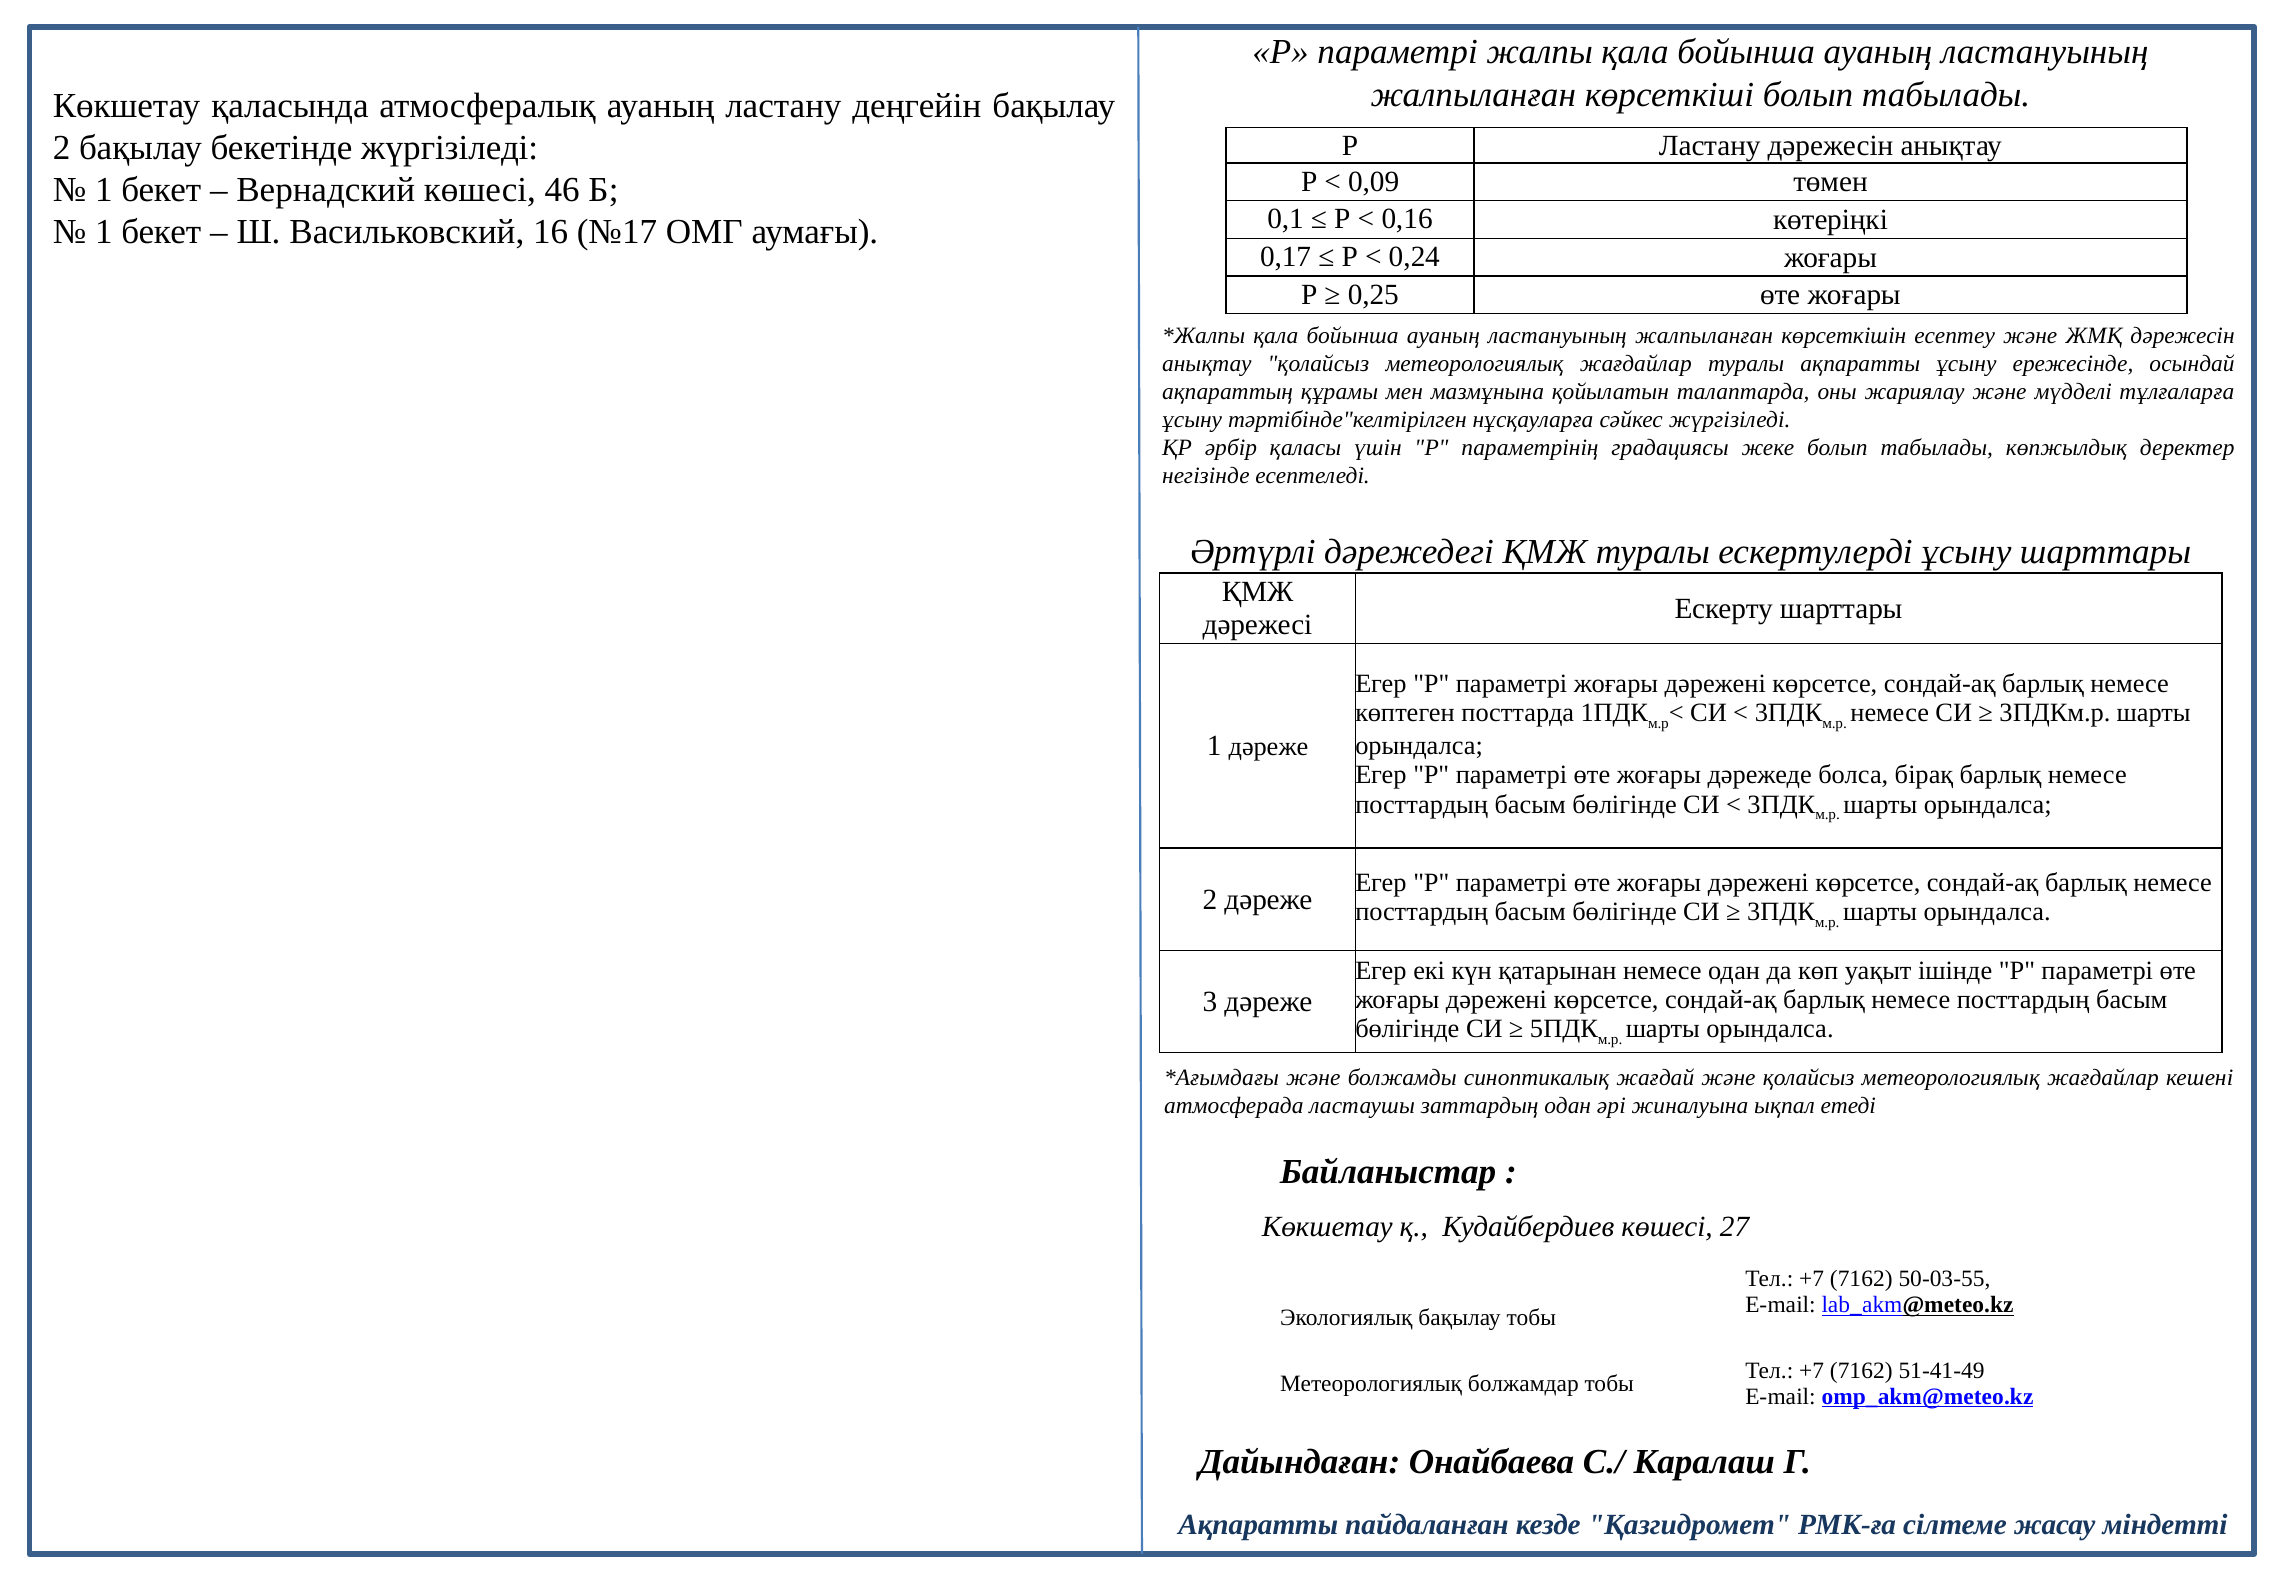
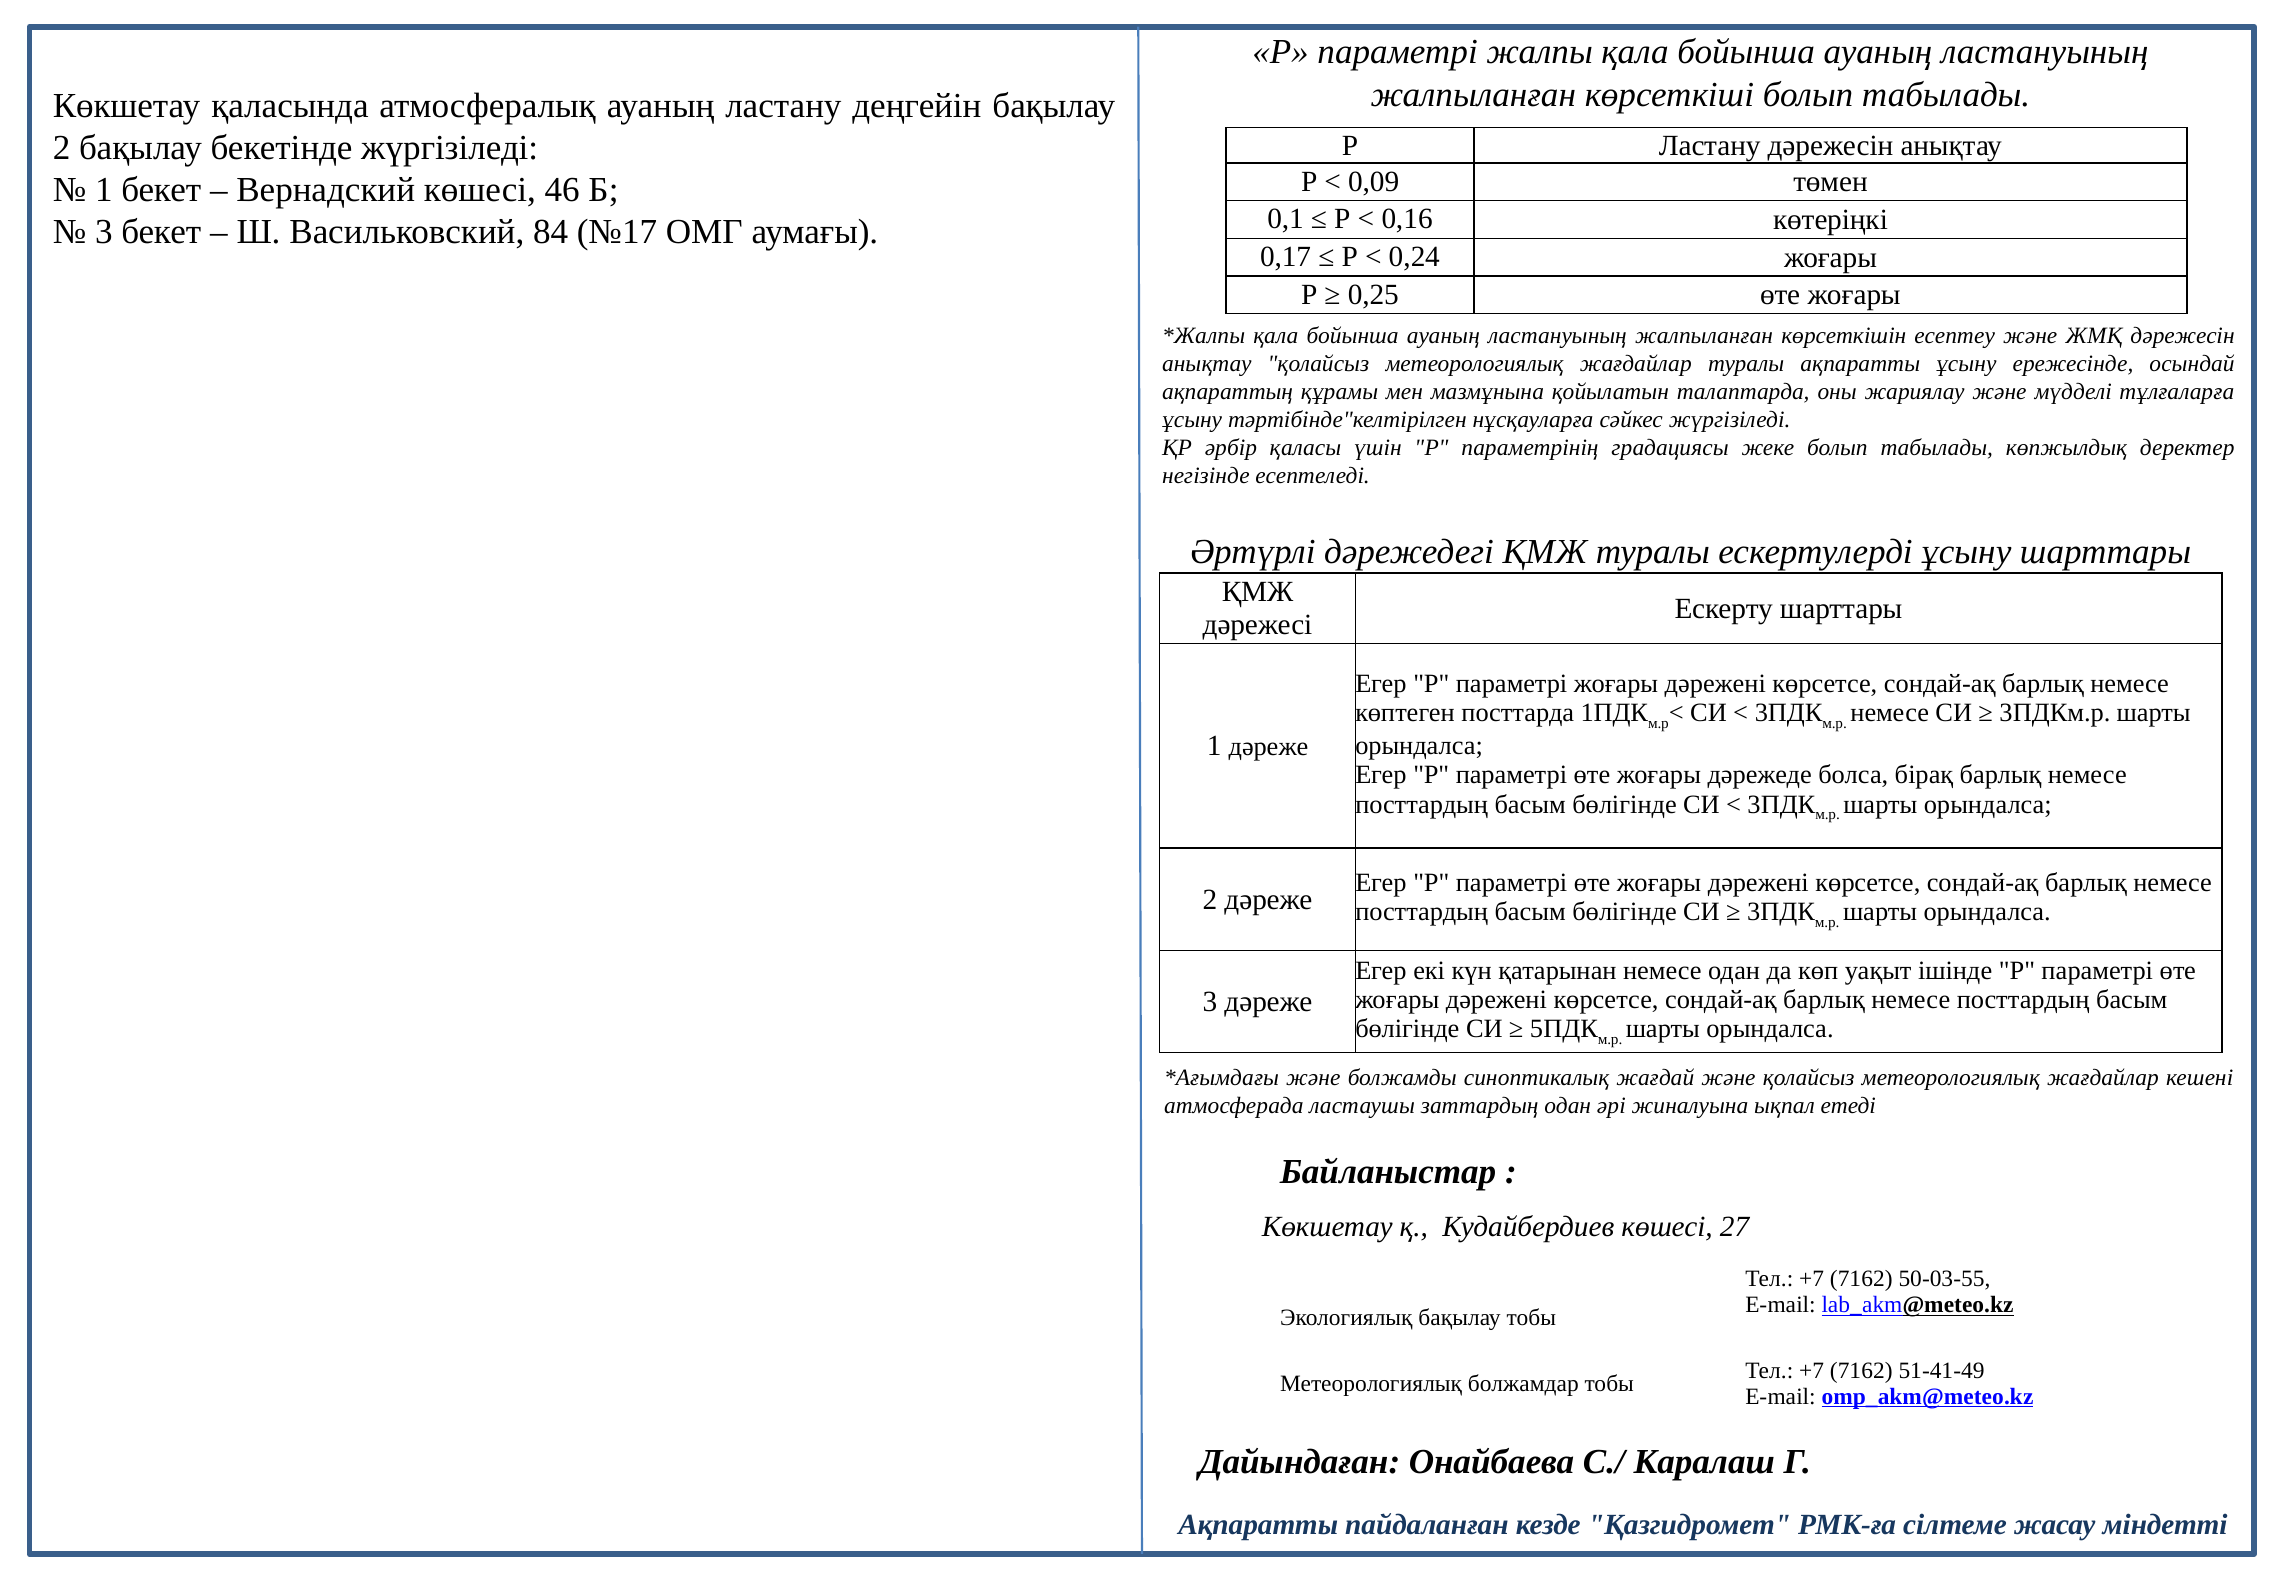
1: 1 -> 3 (104, 232)
16: 16 -> 84 (551, 232)
